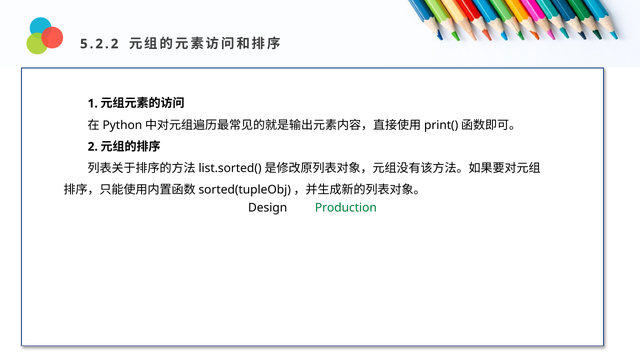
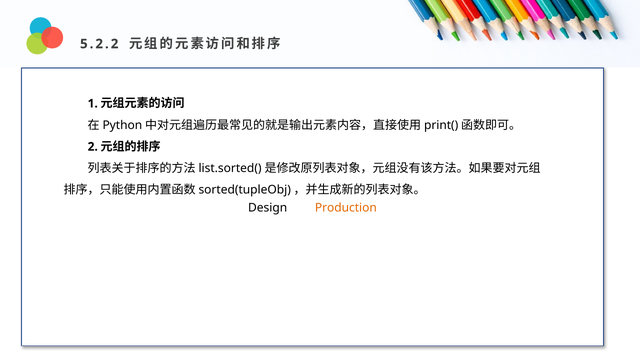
Production colour: green -> orange (346, 208)
